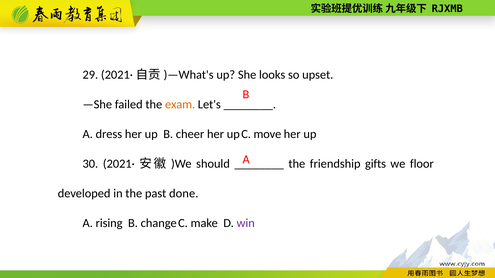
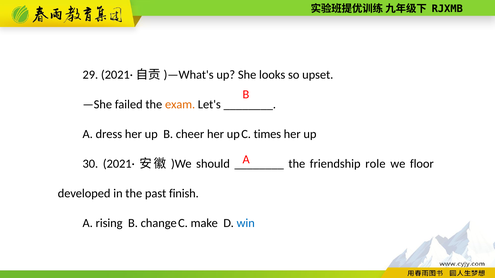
move: move -> times (267, 134)
gifts: gifts -> role (375, 164)
done: done -> finish (184, 194)
win colour: purple -> blue (246, 223)
